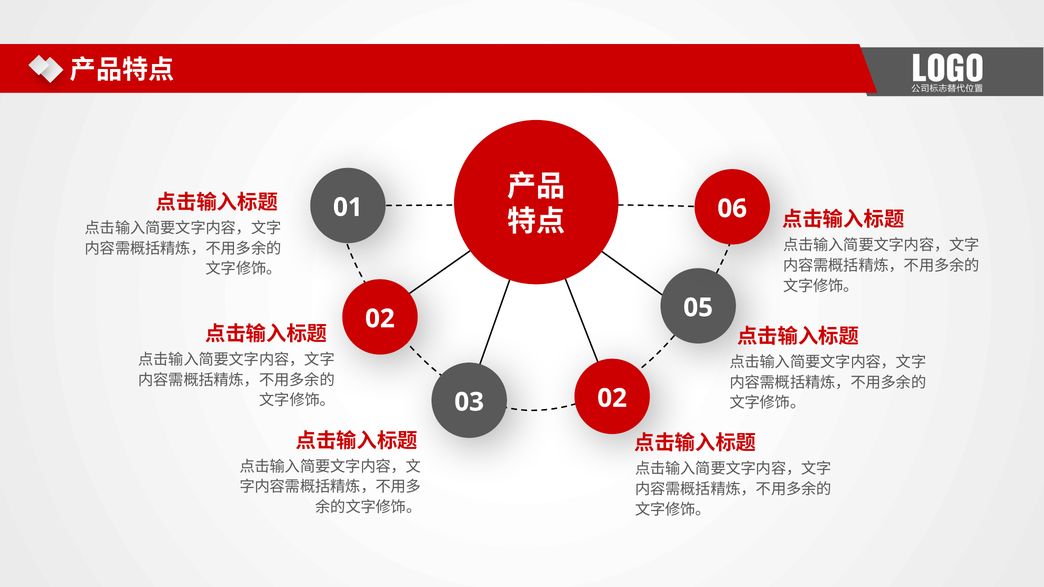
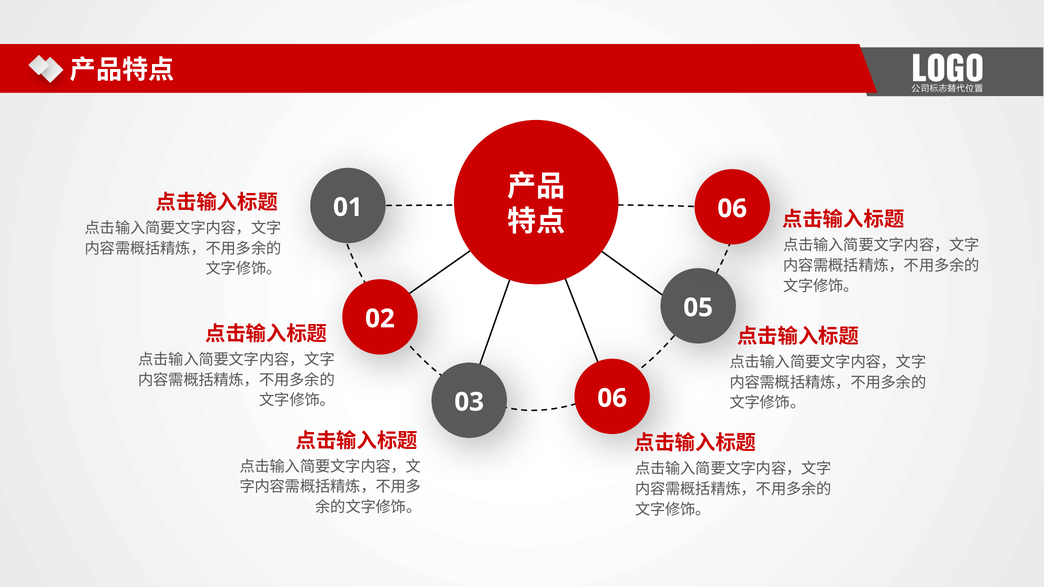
03 02: 02 -> 06 (612, 398)
